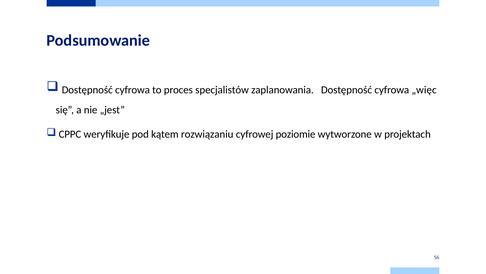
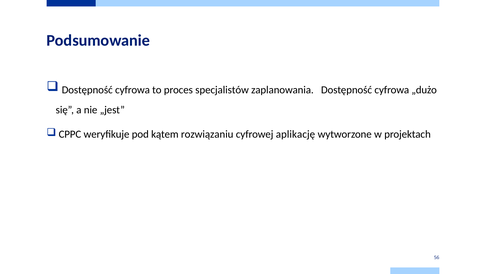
„więc: „więc -> „dużo (424, 90)
poziomie: poziomie -> aplikację (295, 134)
